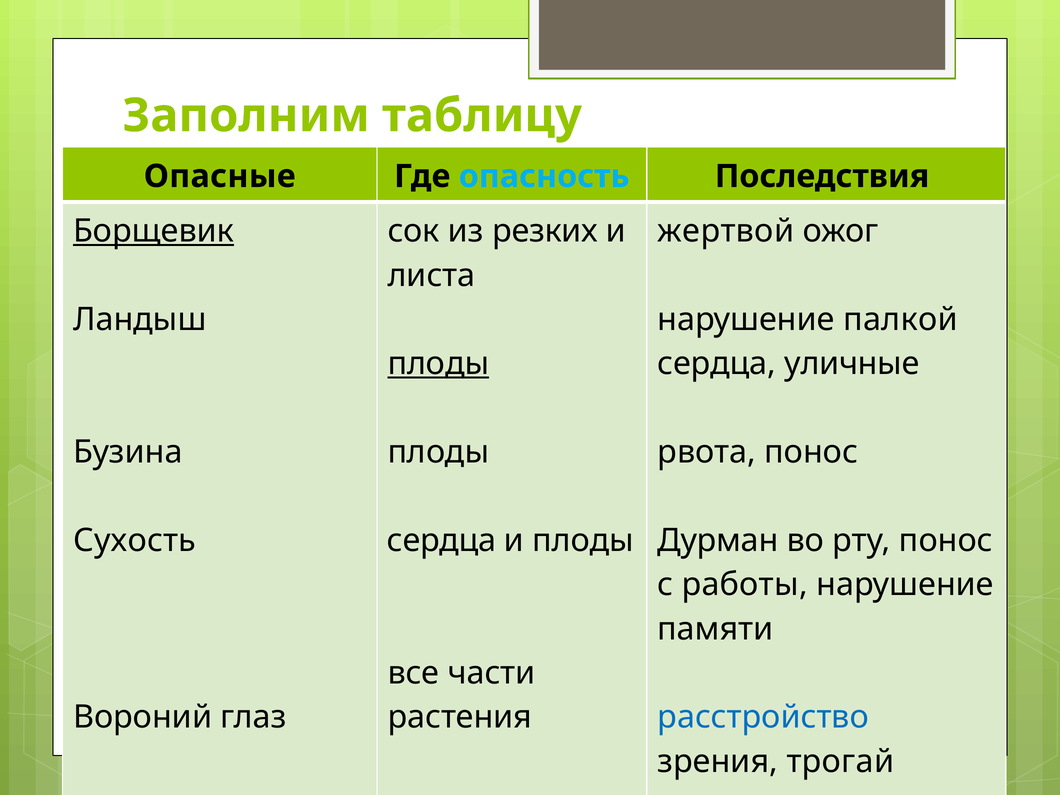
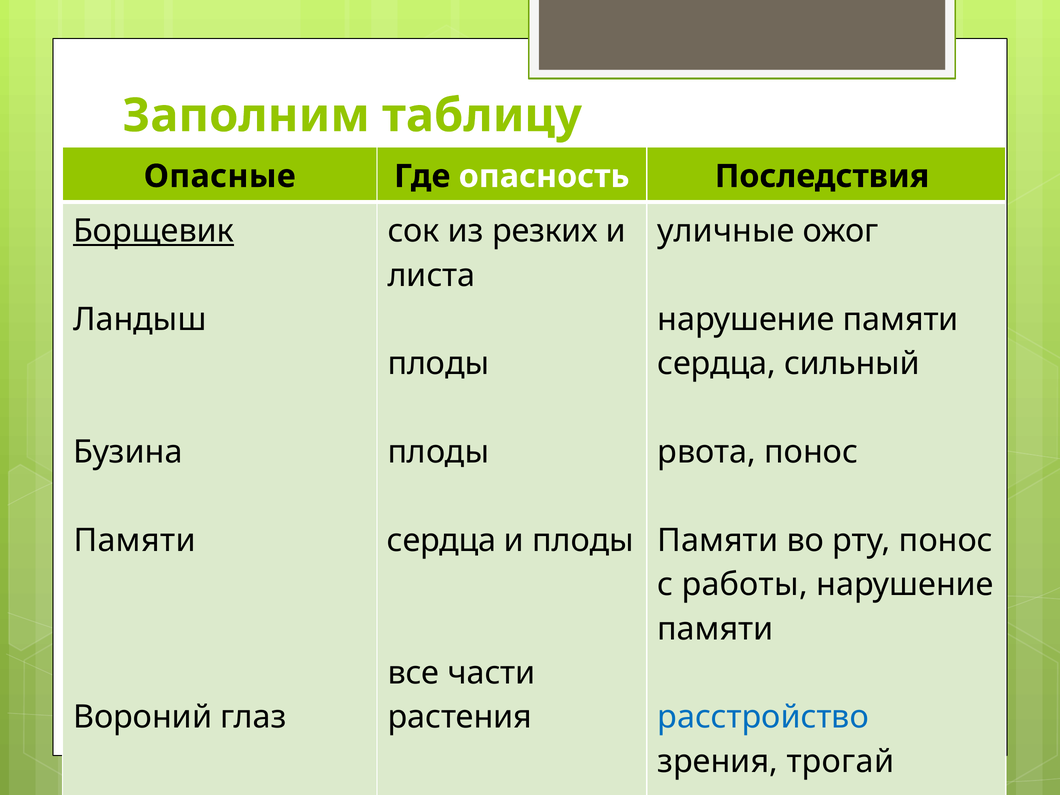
опасность colour: light blue -> white (544, 176)
жертвой: жертвой -> уличные (726, 231)
палкой: палкой -> памяти (901, 320)
плоды underline: present -> none (438, 364)
уличные: уличные -> сильный (852, 364)
Сухость: Сухость -> Памяти (135, 541)
Дурман: Дурман -> Памяти (718, 541)
